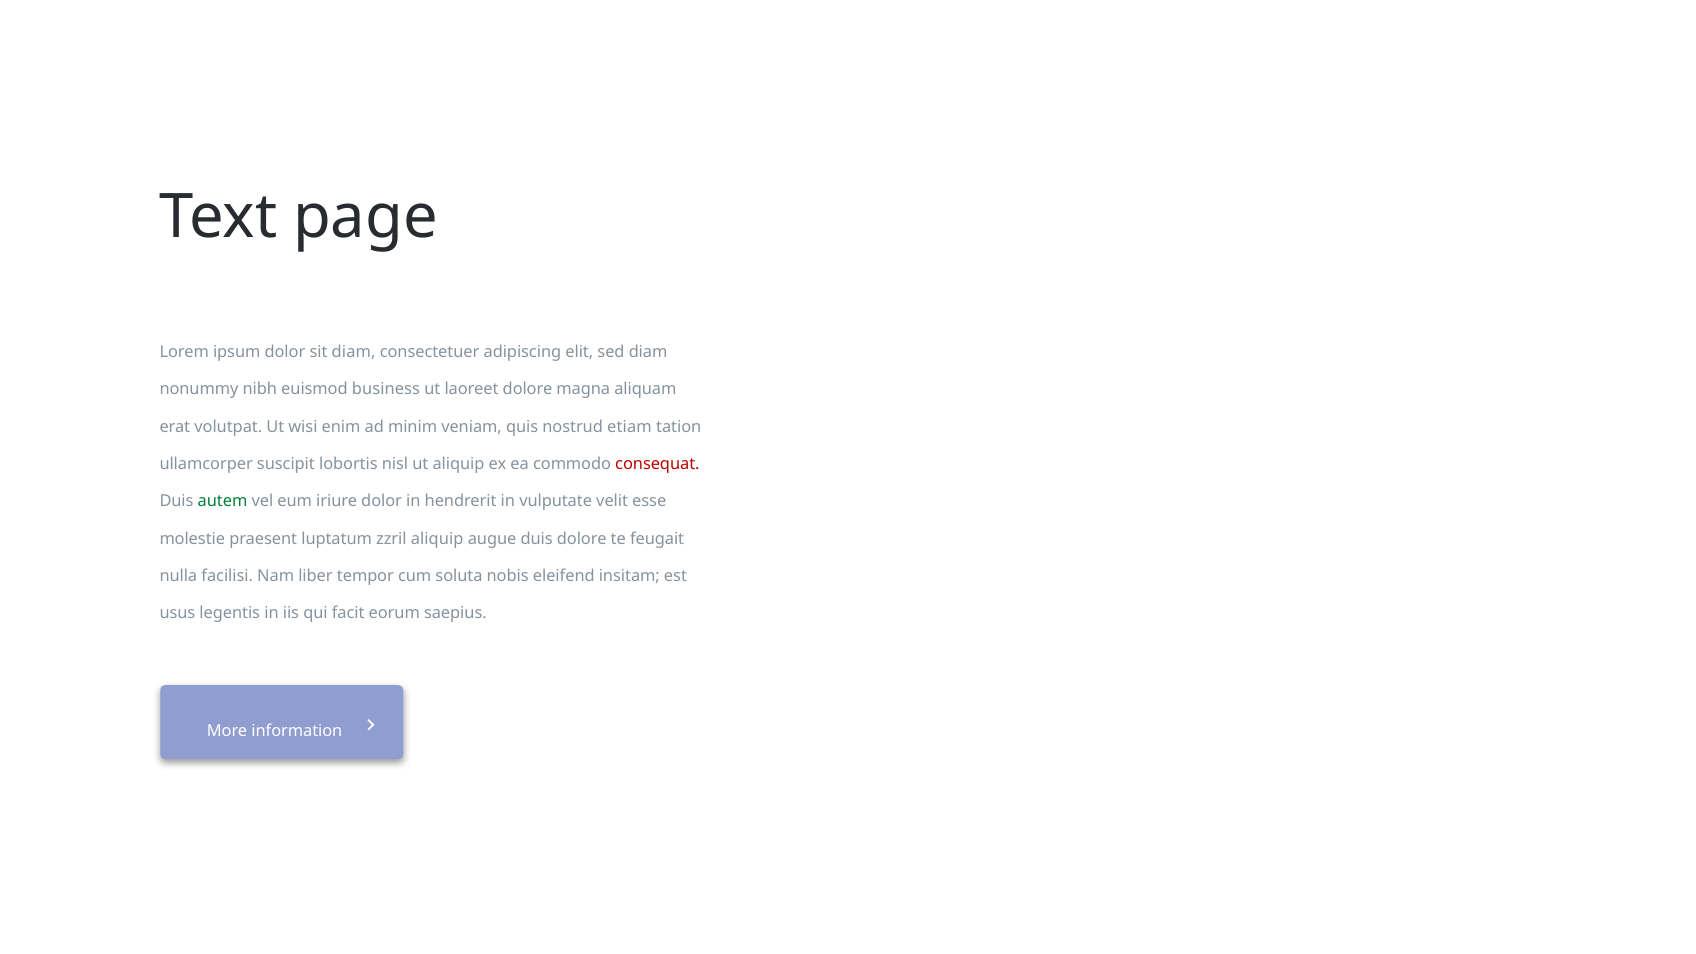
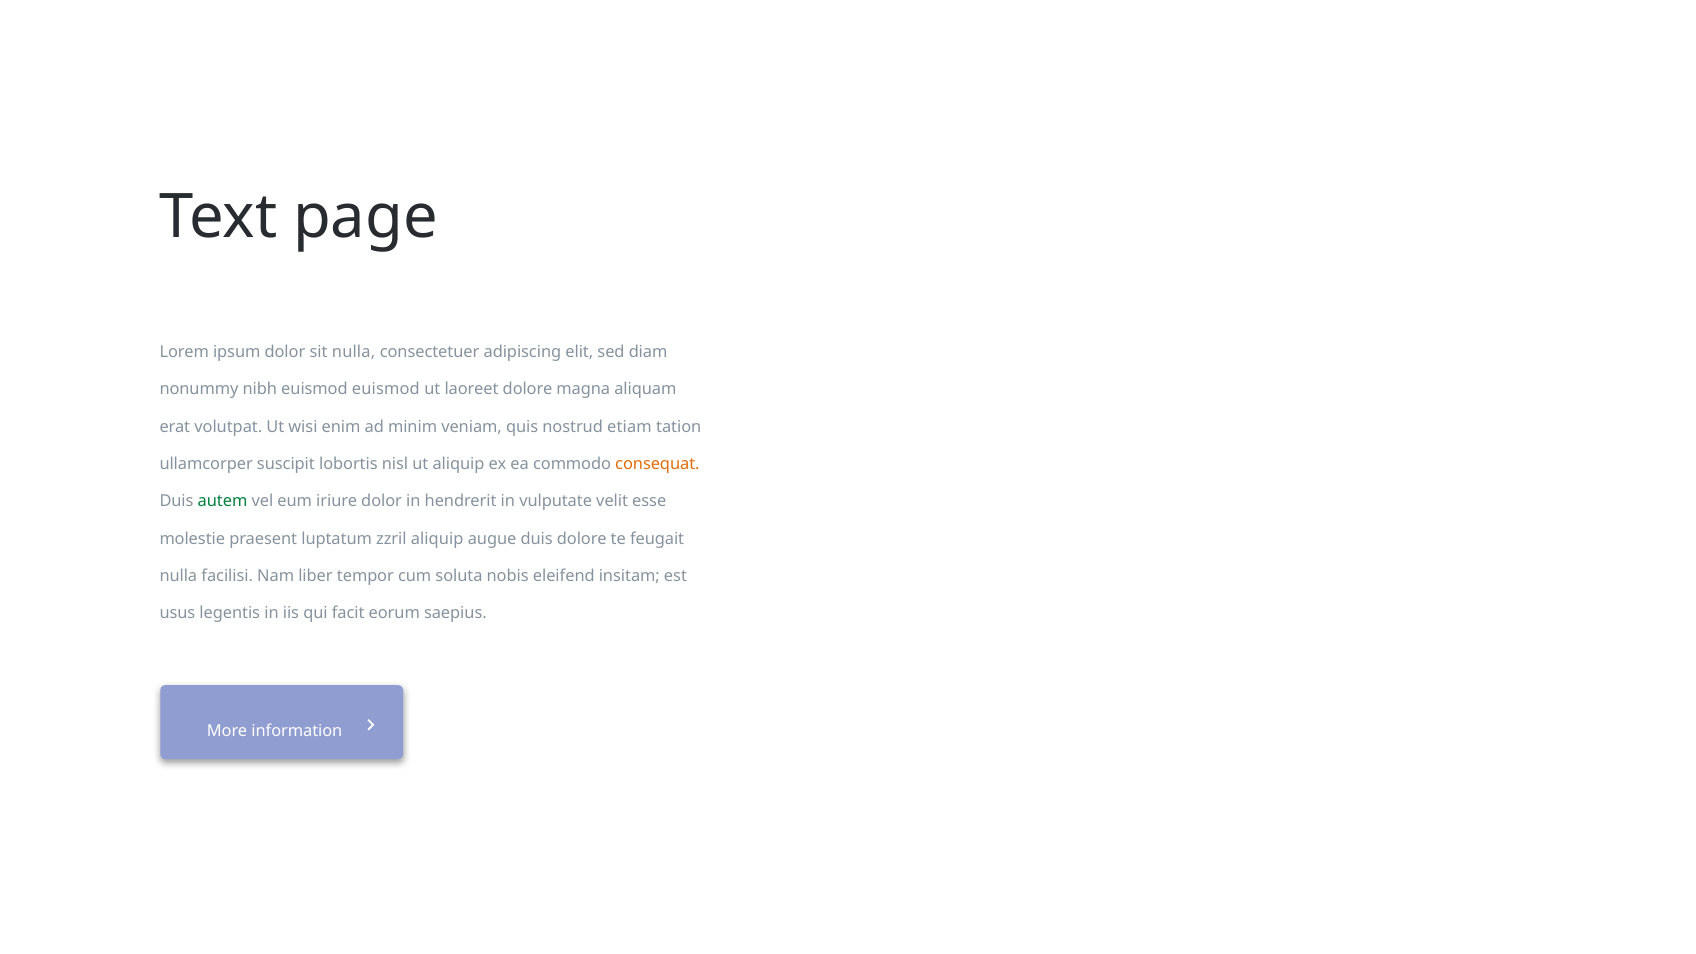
sit diam: diam -> nulla (354, 352)
euismod business: business -> euismod (386, 389)
consequat colour: red -> orange (657, 464)
